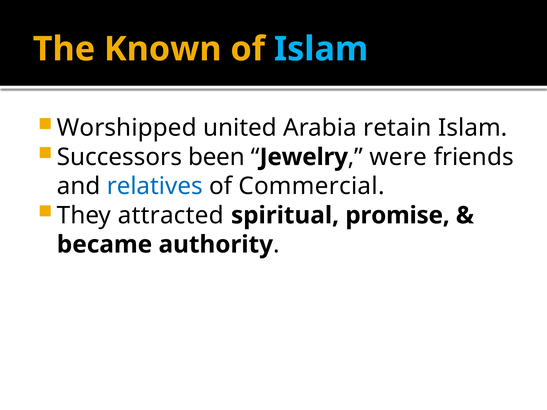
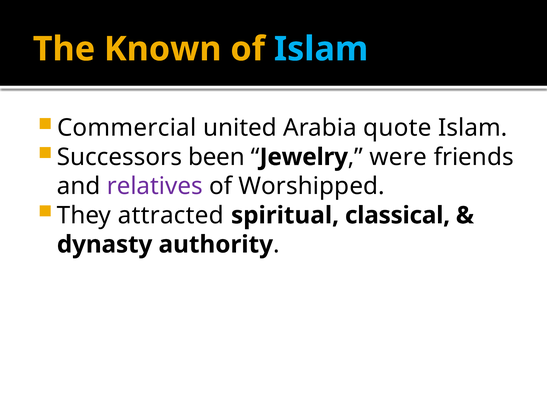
Worshipped: Worshipped -> Commercial (127, 128)
retain: retain -> quote (397, 128)
relatives colour: blue -> purple (155, 186)
Commercial: Commercial -> Worshipped (312, 186)
promise: promise -> classical (398, 215)
became: became -> dynasty (105, 245)
